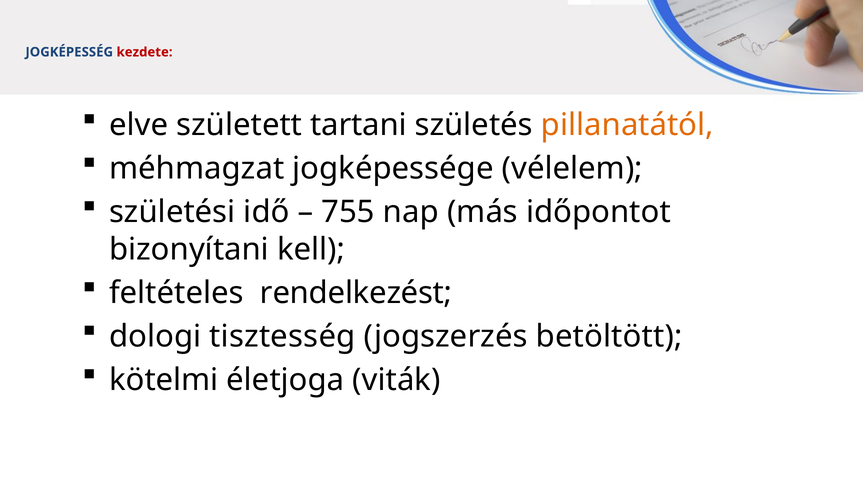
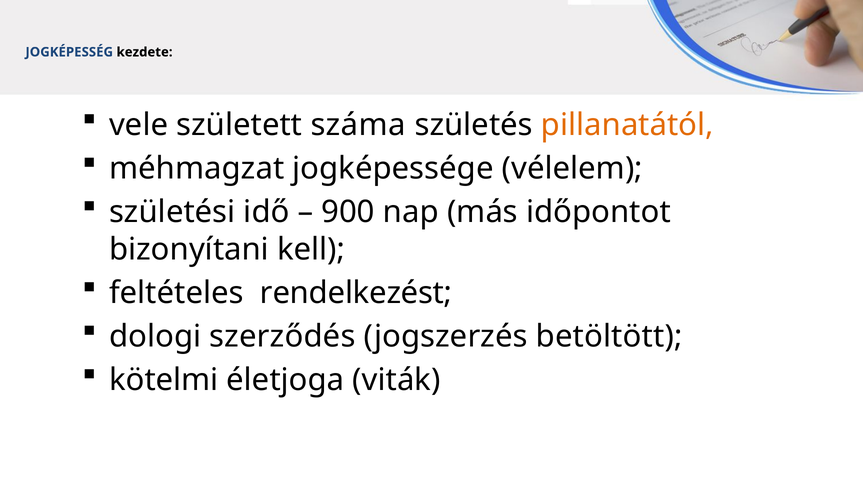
kezdete colour: red -> black (145, 52)
elve: elve -> vele (139, 125)
tartani: tartani -> száma (358, 125)
755: 755 -> 900 (348, 212)
tisztesség: tisztesség -> szerződés (282, 337)
